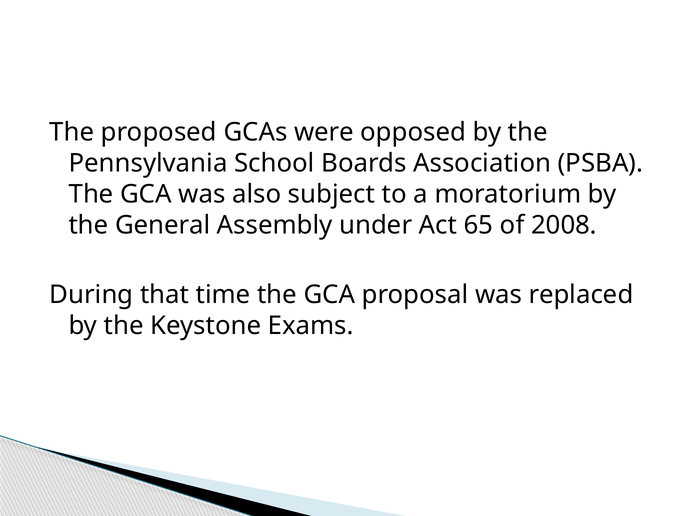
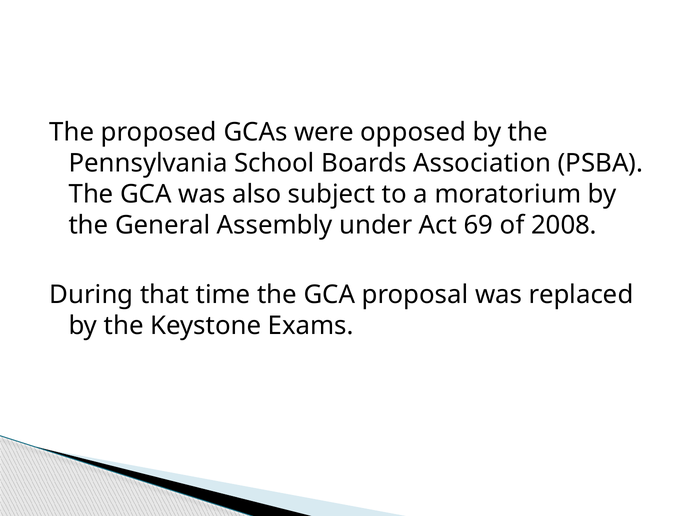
65: 65 -> 69 (478, 225)
